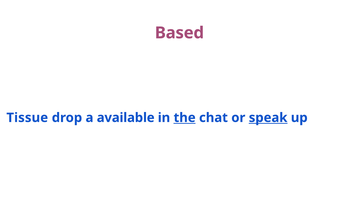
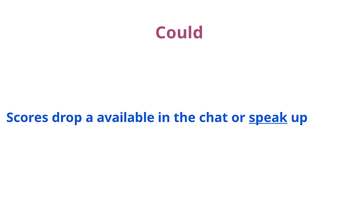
Based: Based -> Could (179, 33)
Tissue: Tissue -> Scores (27, 118)
the underline: present -> none (185, 118)
